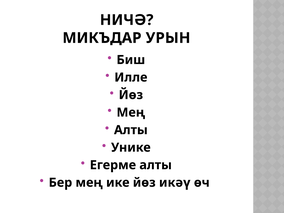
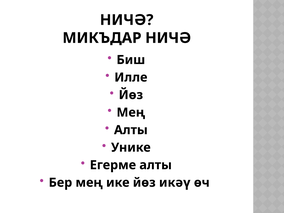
МИКЪДАР УРЫН: УРЫН -> НИЧӘ (168, 38)
